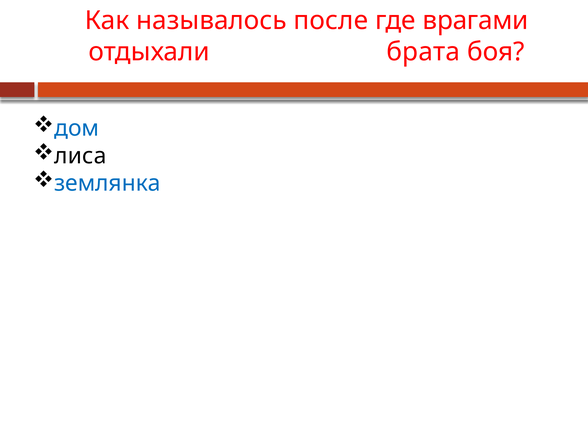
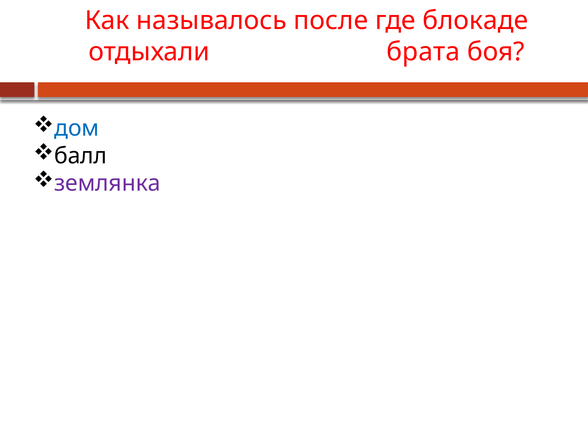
врагами: врагами -> блокаде (475, 20)
лиса: лиса -> балл (81, 156)
землянка colour: blue -> purple (107, 183)
